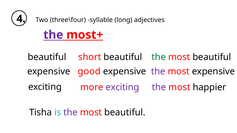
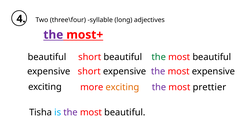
good: good -> short (89, 72)
exciting colour: purple -> orange (122, 87)
happier: happier -> prettier (209, 87)
